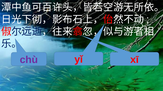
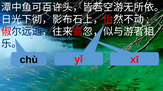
chù colour: purple -> black (29, 60)
